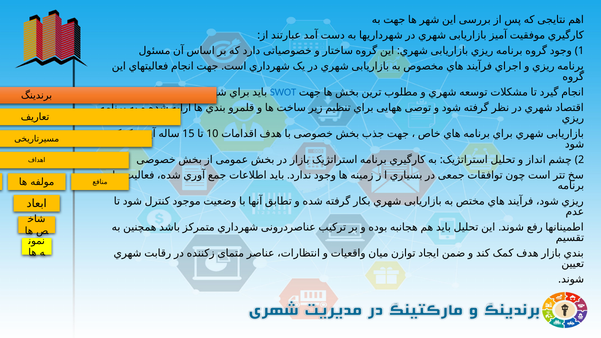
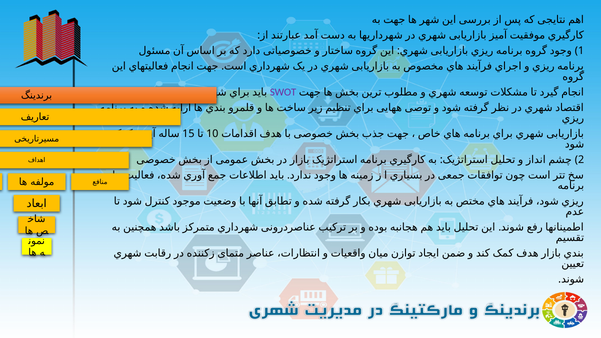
SWOT colour: blue -> purple (283, 92)
